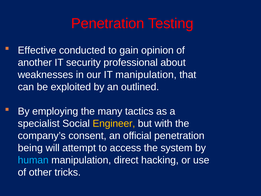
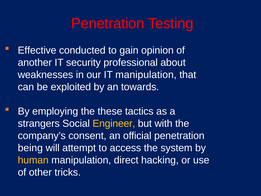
outlined: outlined -> towards (140, 87)
many: many -> these (110, 111)
specialist: specialist -> strangers (39, 123)
human colour: light blue -> yellow (33, 160)
